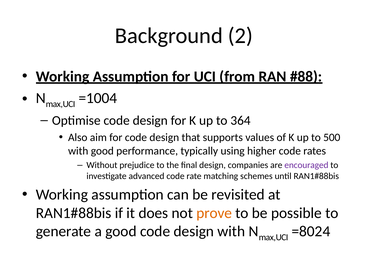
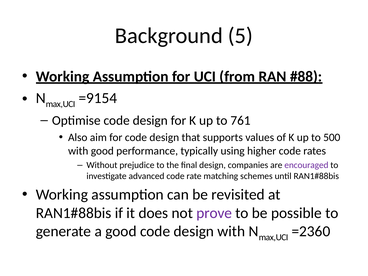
2: 2 -> 5 (240, 36)
=1004: =1004 -> =9154 (98, 98)
364: 364 -> 761 (240, 120)
prove colour: orange -> purple (214, 213)
=8024: =8024 -> =2360 (311, 231)
